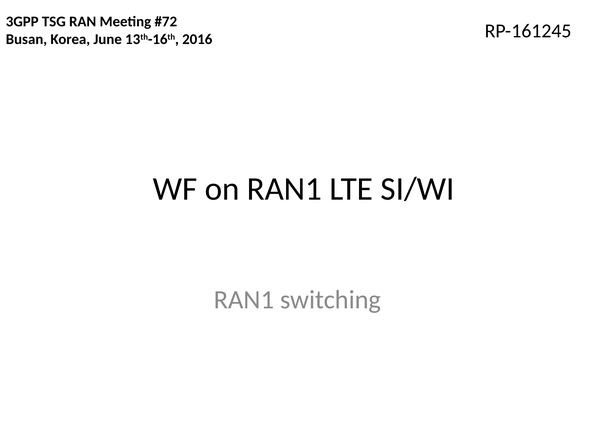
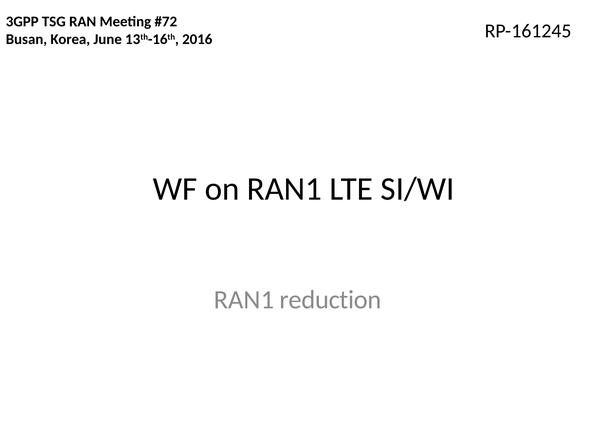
switching: switching -> reduction (331, 300)
